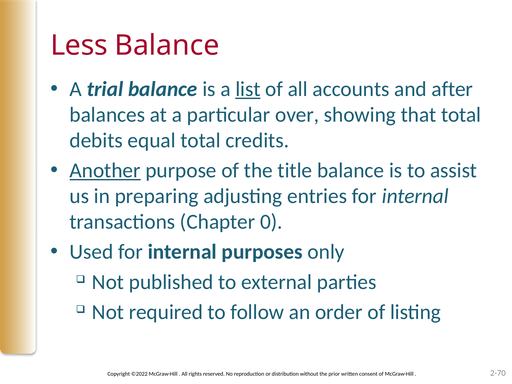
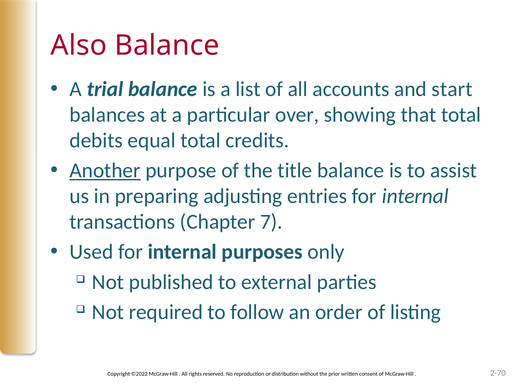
Less: Less -> Also (79, 46)
list underline: present -> none (248, 89)
after: after -> start (452, 89)
0: 0 -> 7 (271, 222)
